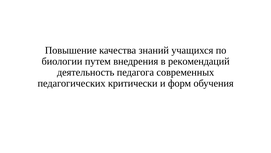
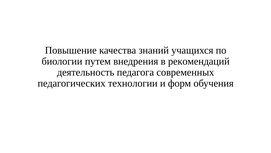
критически: критически -> технологии (133, 83)
